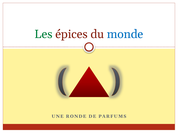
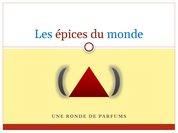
Les colour: green -> blue (44, 34)
